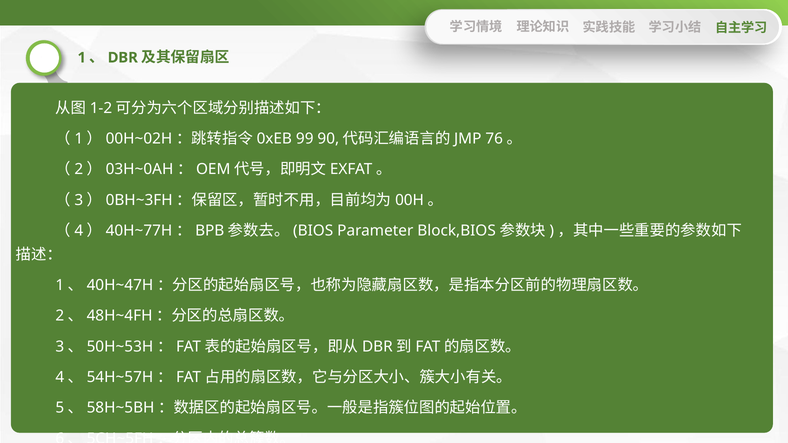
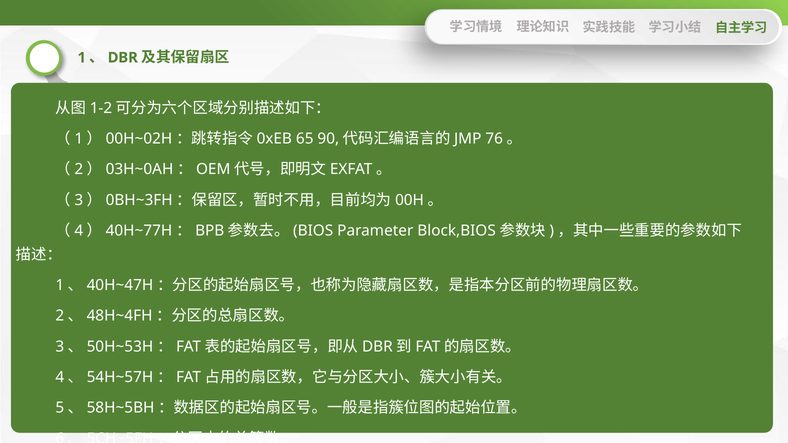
99: 99 -> 65 (305, 139)
